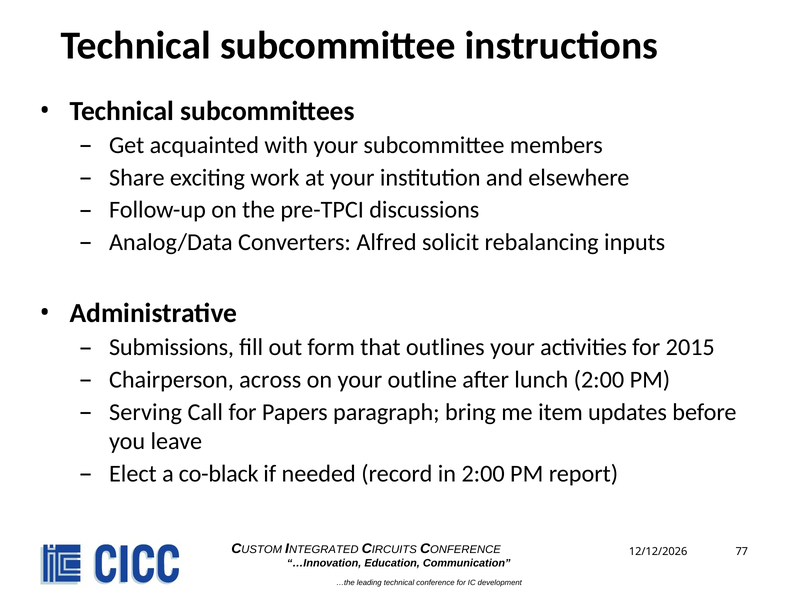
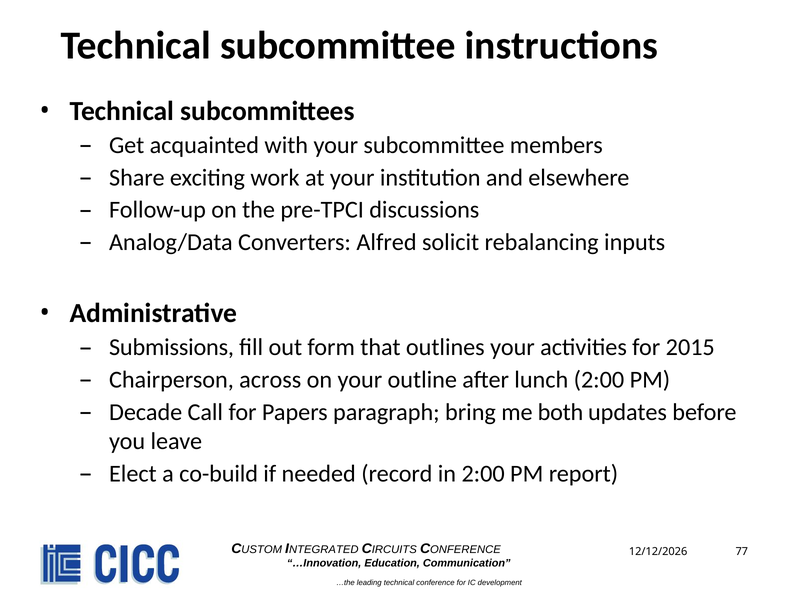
Serving: Serving -> Decade (146, 412)
item: item -> both (561, 412)
co-black: co-black -> co-build (219, 473)
